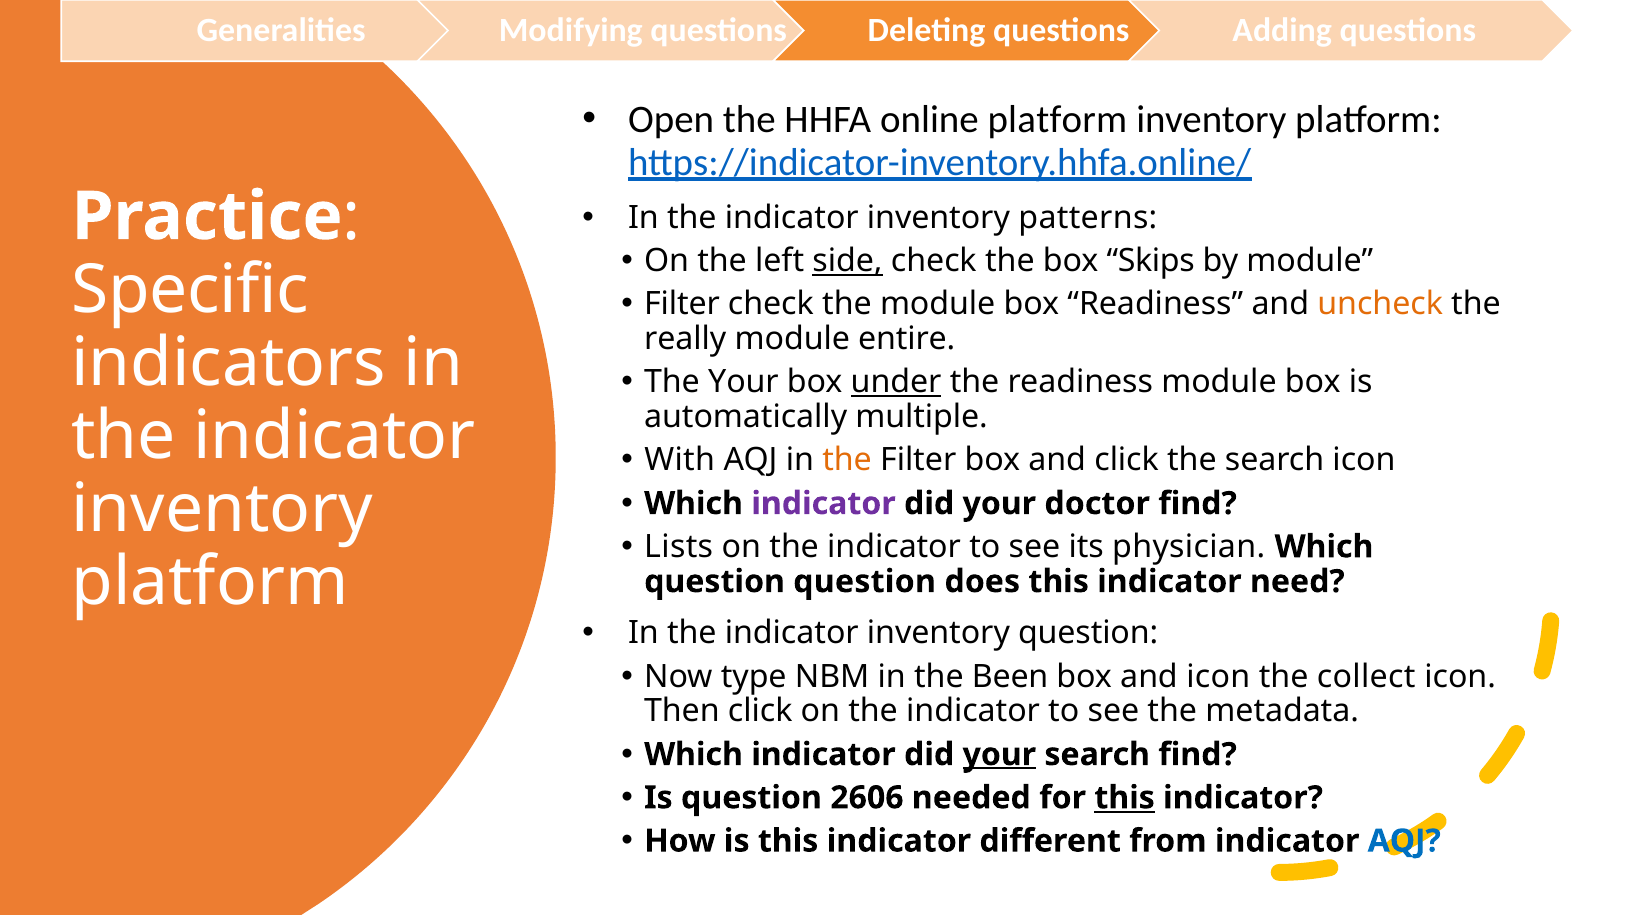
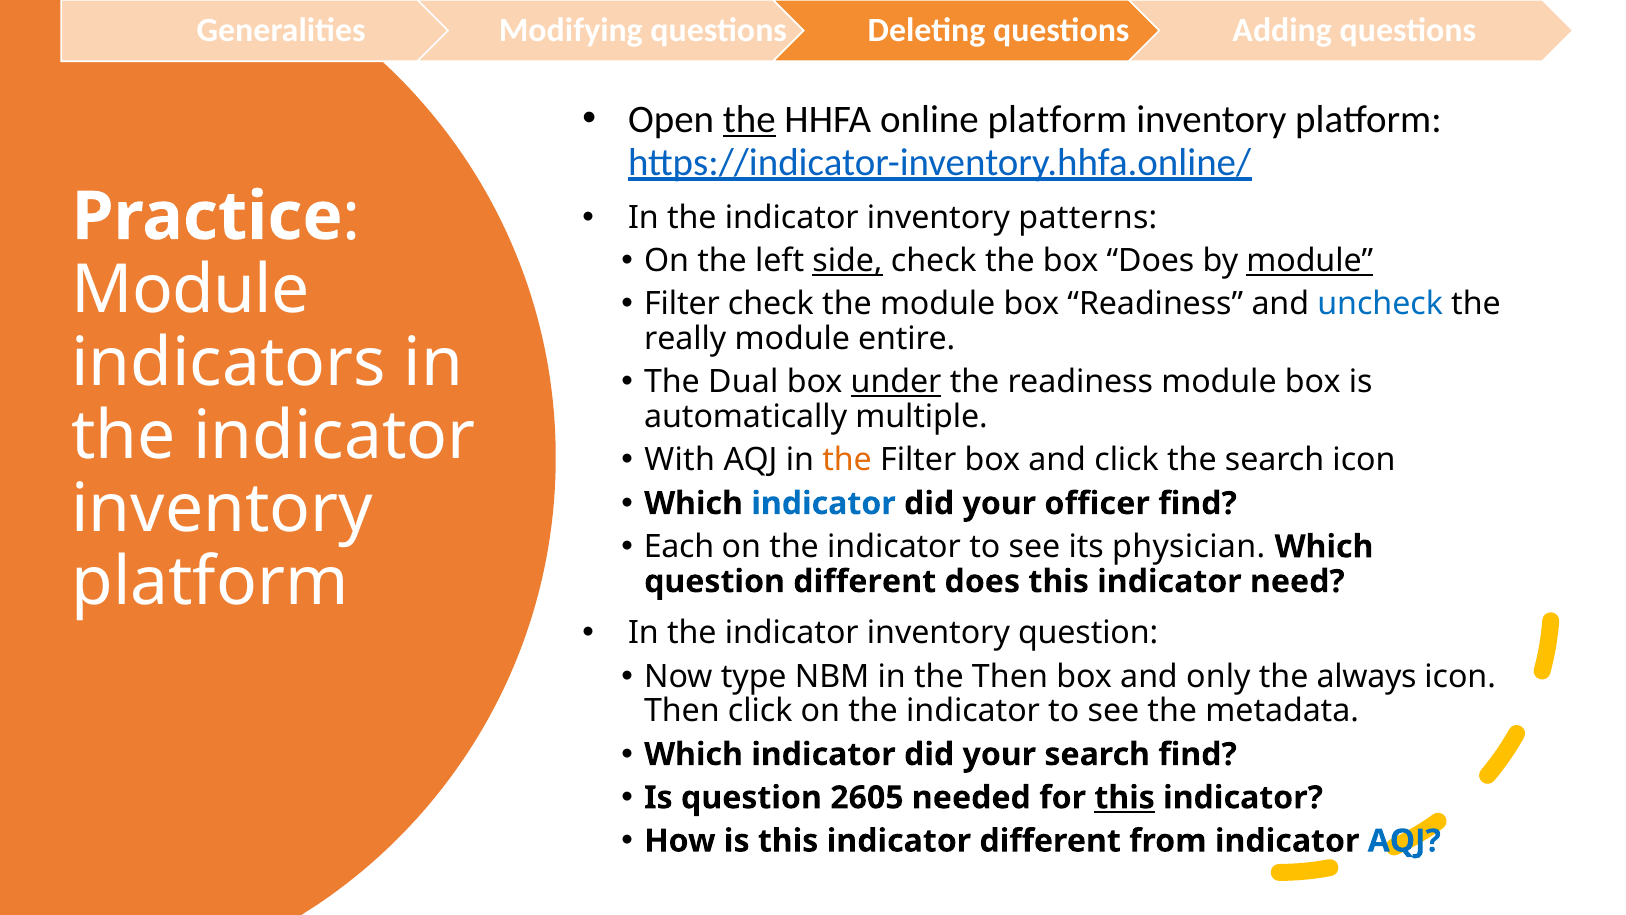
the underline: none -> present (749, 119)
box Skips: Skips -> Does (1151, 261)
module underline: none -> present (1310, 261)
Specific: Specific -> Module (190, 290)
uncheck colour: orange -> blue (1380, 304)
The Your: Your -> Dual (743, 382)
indicator colour: purple -> blue (824, 503)
doctor: doctor -> officer (1097, 503)
Lists: Lists -> Each (679, 547)
question question: question -> different (865, 581)
the Been: Been -> Then (1010, 676)
and icon: icon -> only (1218, 676)
collect: collect -> always (1367, 676)
your underline: present -> none (999, 754)
2606: 2606 -> 2605 (867, 797)
